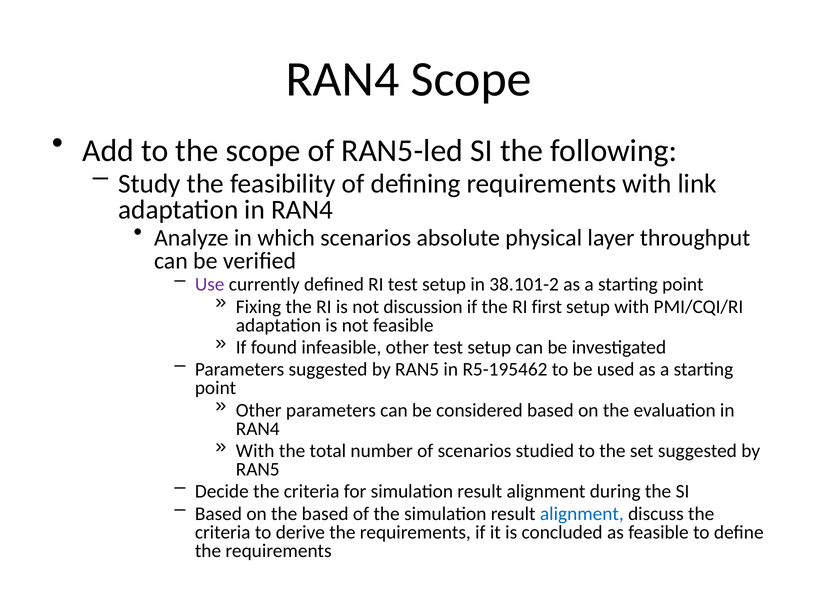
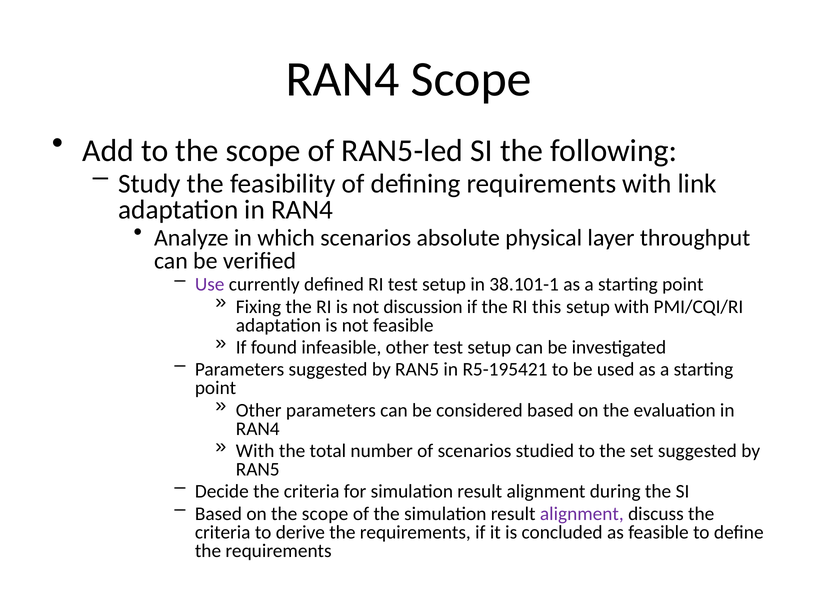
38.101-2: 38.101-2 -> 38.101-1 (524, 285)
first: first -> this (547, 307)
R5-195462: R5-195462 -> R5-195421 (505, 370)
on the based: based -> scope (325, 514)
alignment colour: blue -> purple (582, 514)
